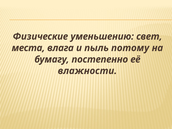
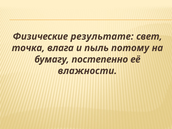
уменьшению: уменьшению -> результате (102, 36)
места: места -> точка (28, 48)
